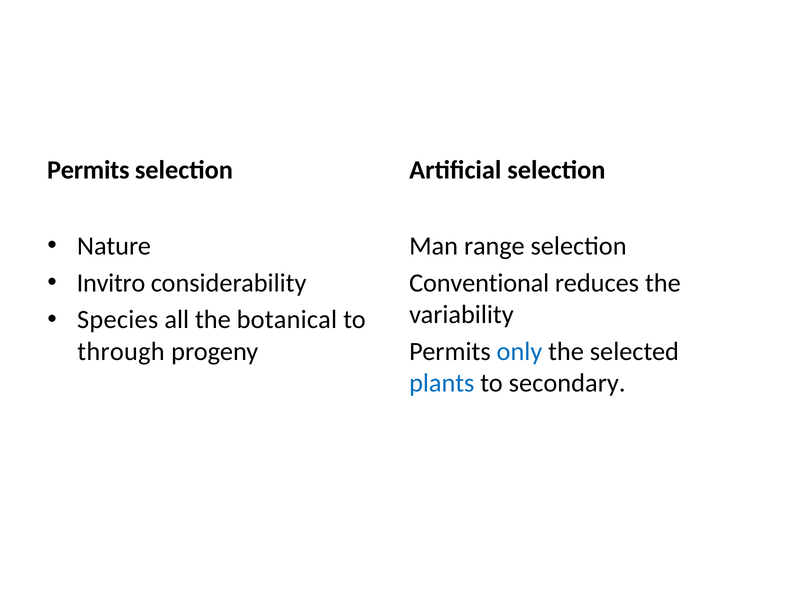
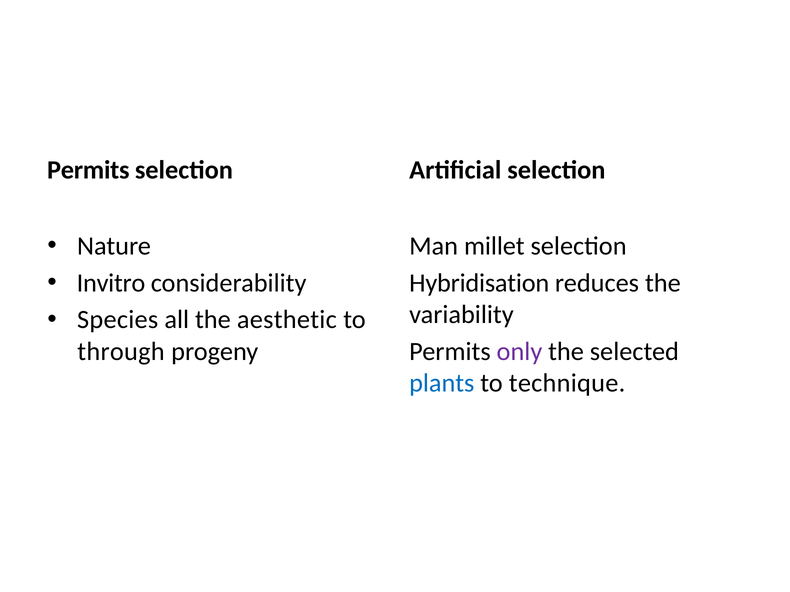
range: range -> millet (494, 246)
Conventional: Conventional -> Hybridisation (479, 283)
botanical: botanical -> aesthetic (287, 320)
only colour: blue -> purple (519, 352)
secondary: secondary -> technique (567, 383)
